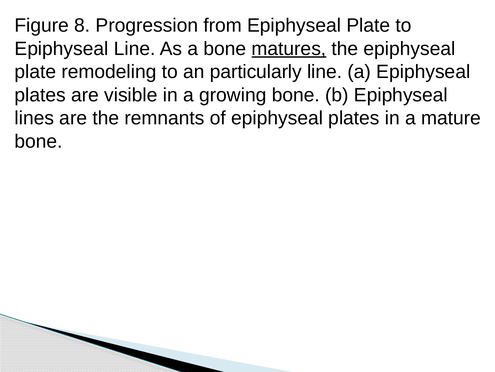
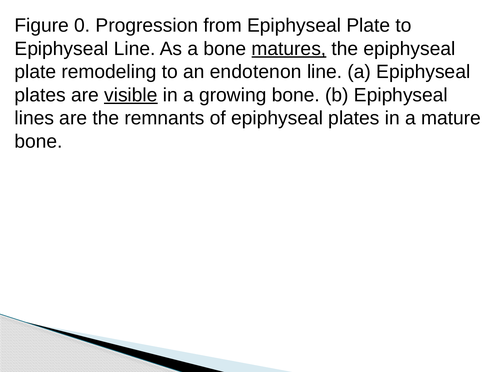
8: 8 -> 0 (82, 26)
particularly: particularly -> endotenon (256, 72)
visible underline: none -> present (131, 95)
